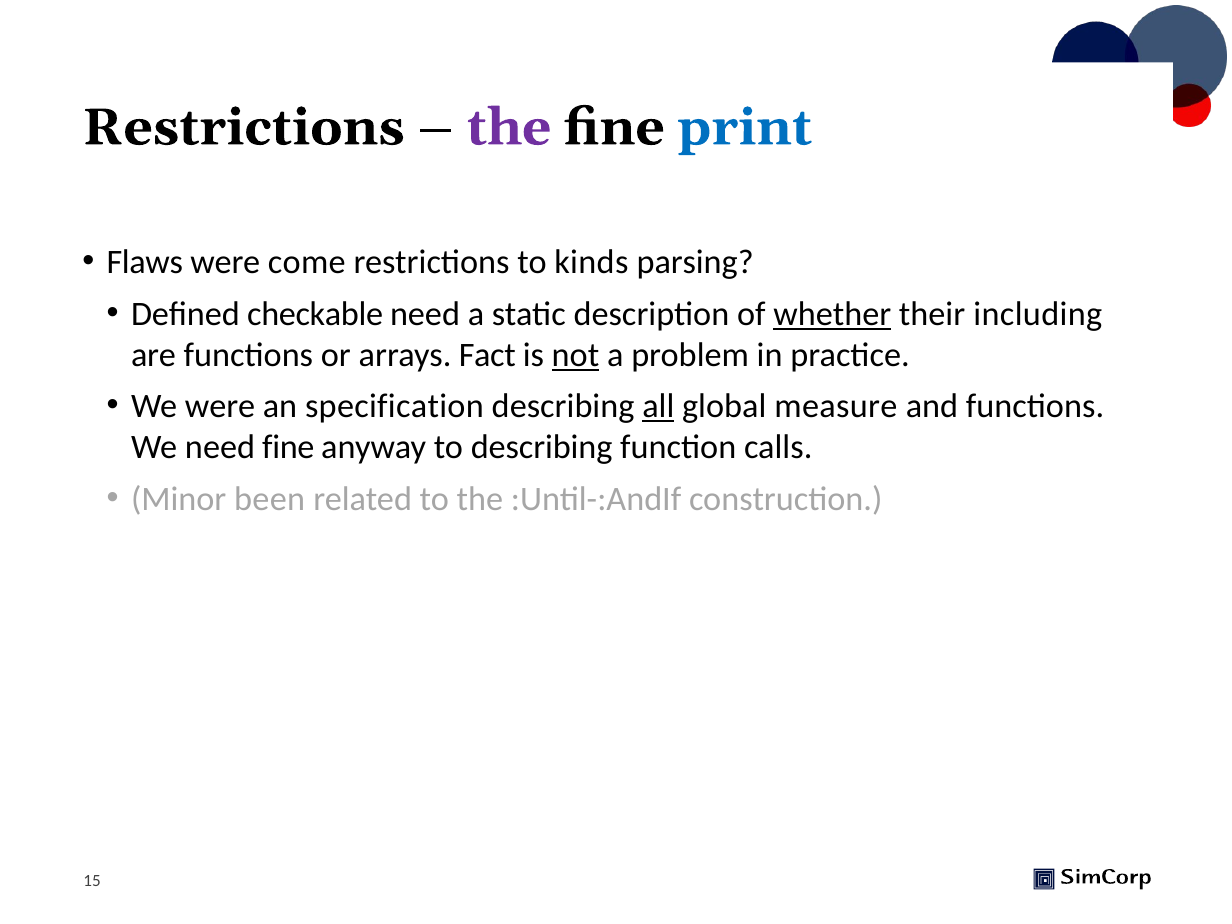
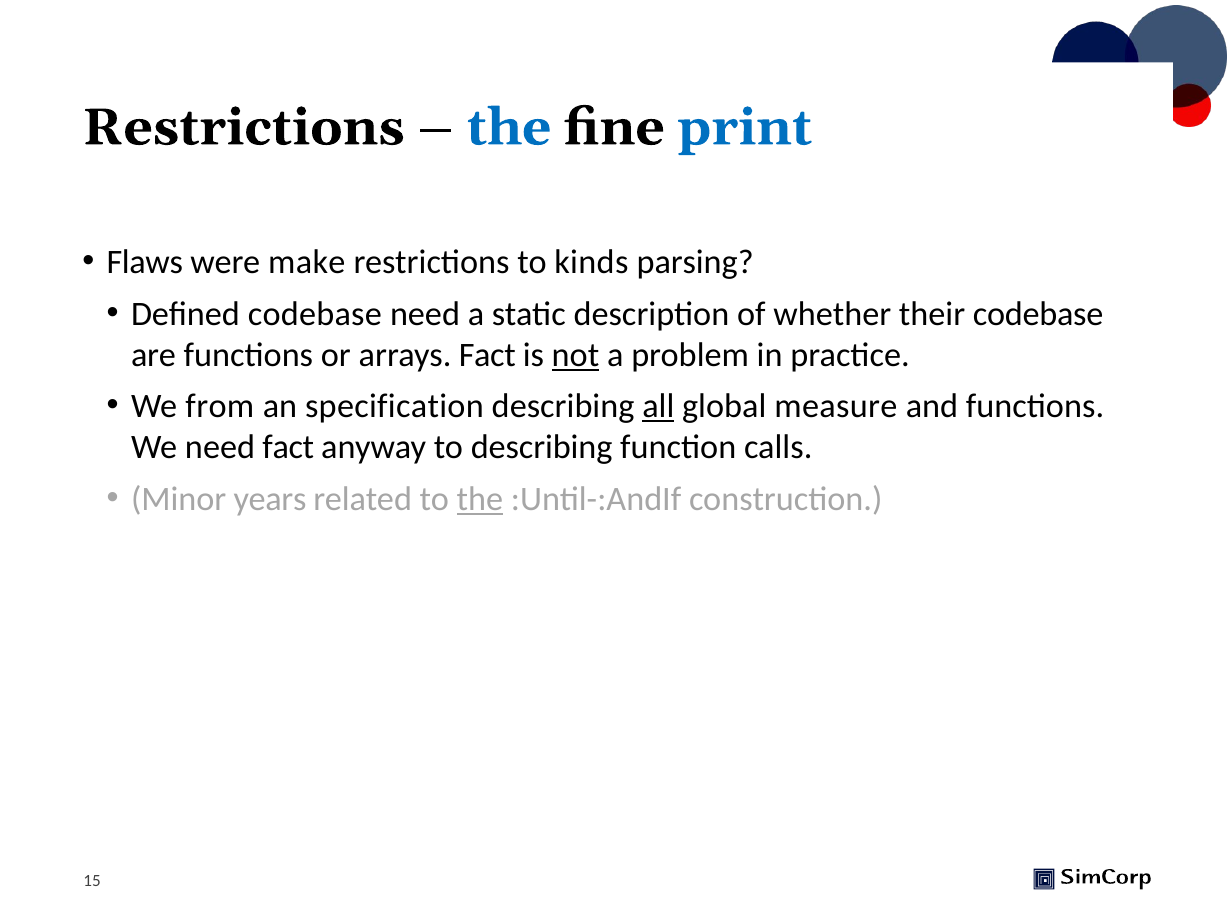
the colour: purple -> blue (509, 127)
come: come -> make (307, 263)
Defined checkable: checkable -> codebase (315, 314)
whether underline: present -> none (832, 314)
their including: including -> codebase (1038, 314)
We were: were -> from (220, 406)
need fine: fine -> fact (288, 447)
been: been -> years (270, 499)
the underline: none -> present (480, 499)
